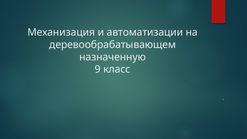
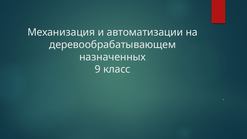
назначенную: назначенную -> назначенных (113, 57)
